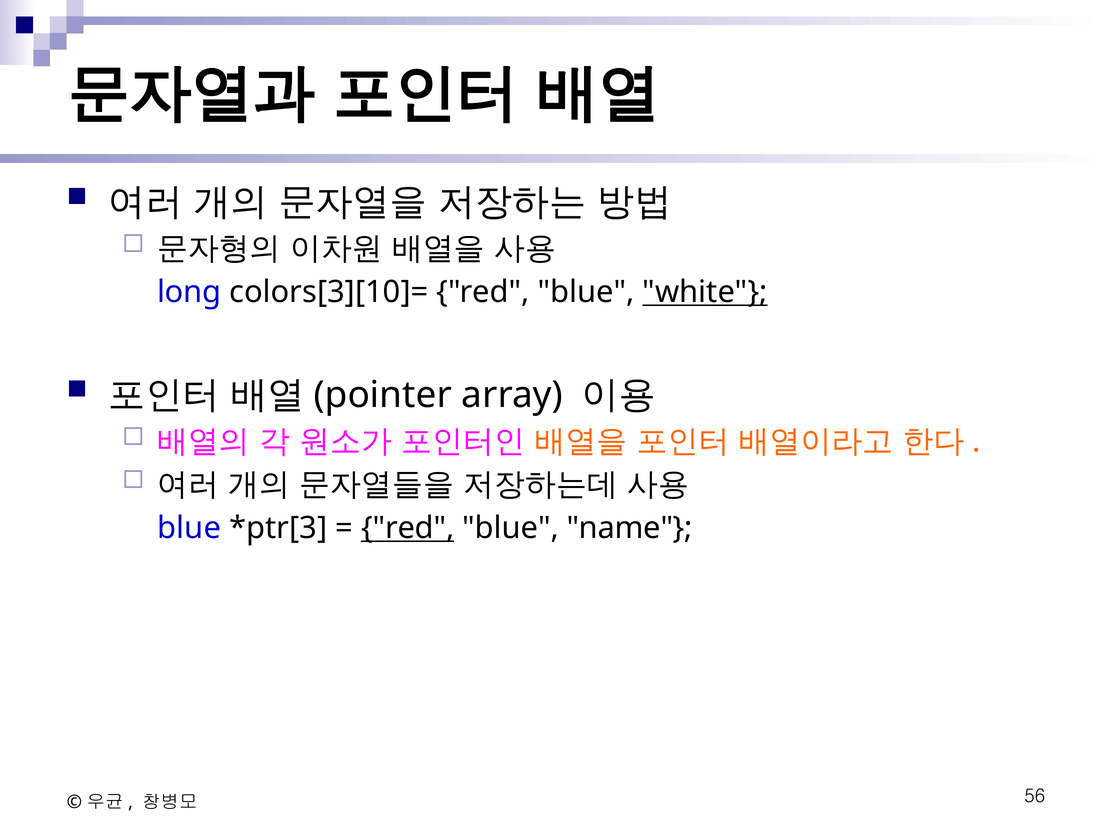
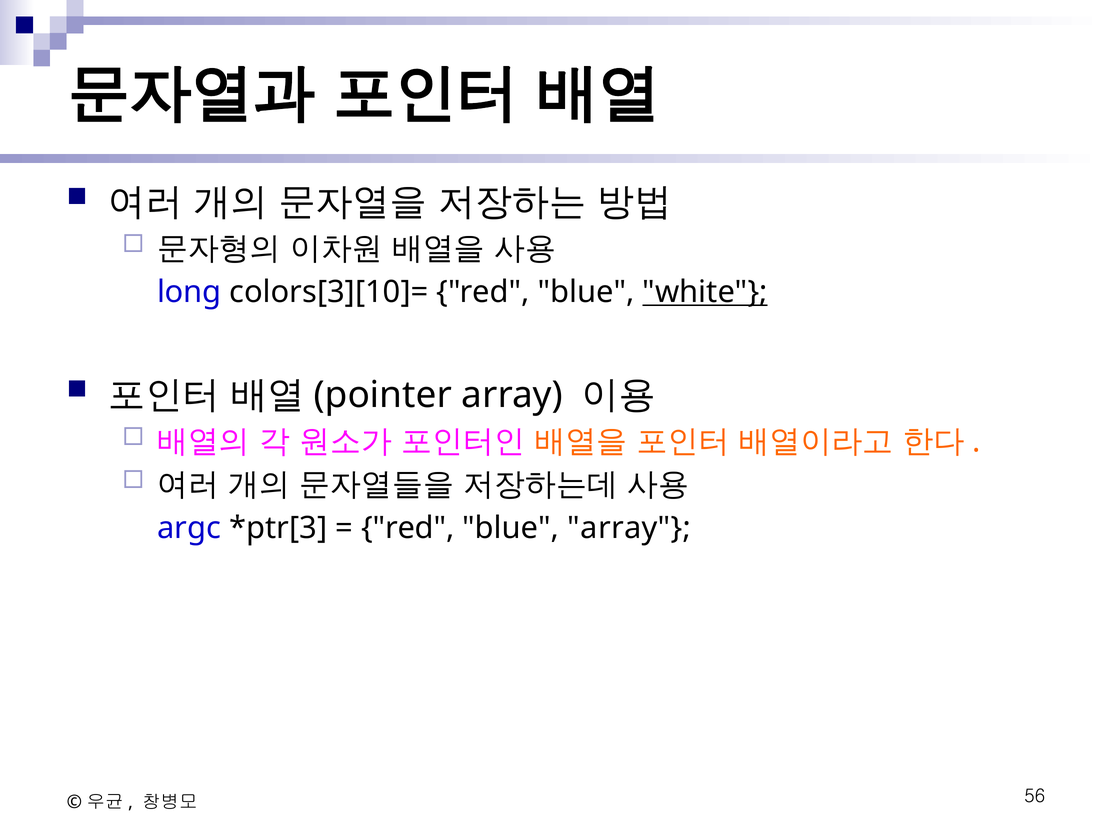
blue: blue -> argc (189, 528)
red underline: present -> none (408, 528)
blue name: name -> array (629, 528)
